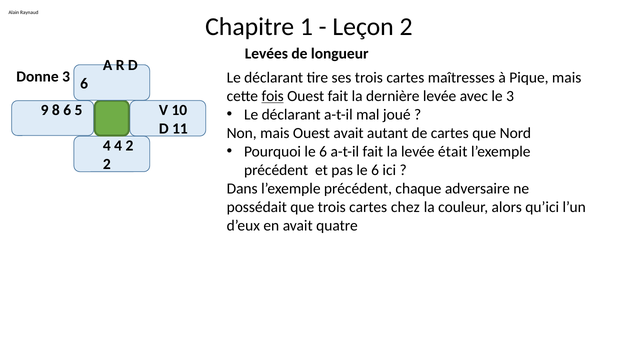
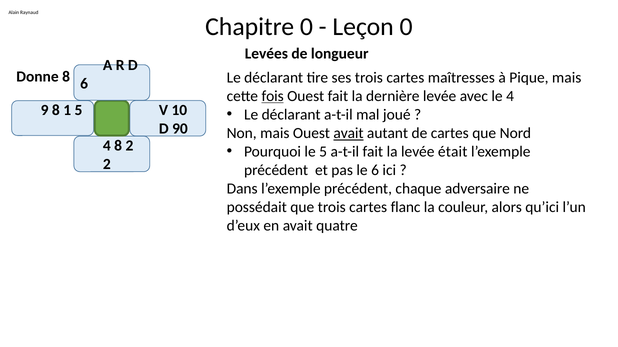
Chapitre 1: 1 -> 0 (306, 27)
Leçon 2: 2 -> 0 (406, 27)
Donne 3: 3 -> 8 (66, 77)
le 3: 3 -> 4 (510, 96)
8 6: 6 -> 1 (67, 110)
11: 11 -> 90 (180, 129)
avait underline: none -> present (349, 133)
4: 4 -> 8 (118, 146)
Pourquoi le 6: 6 -> 5 (323, 152)
chez: chez -> flanc (406, 208)
